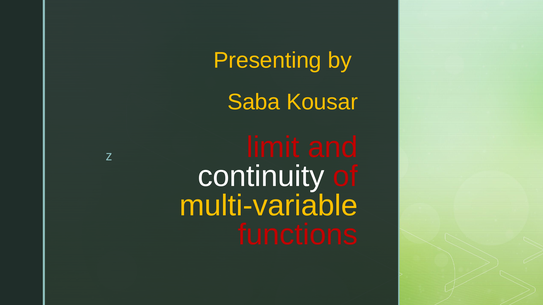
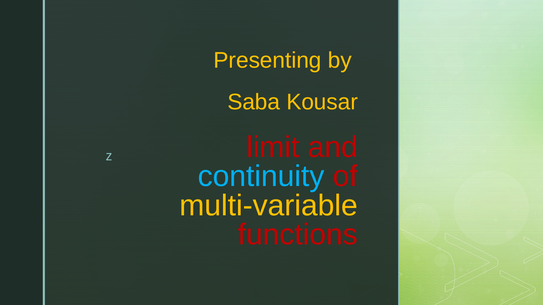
continuity colour: white -> light blue (261, 177)
